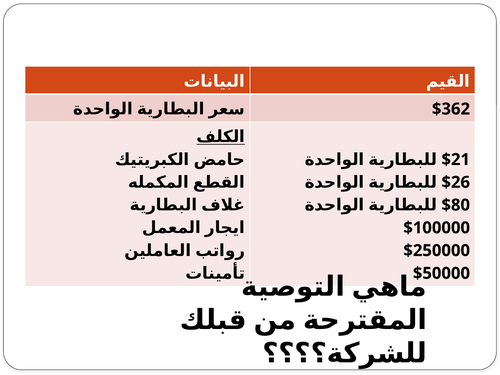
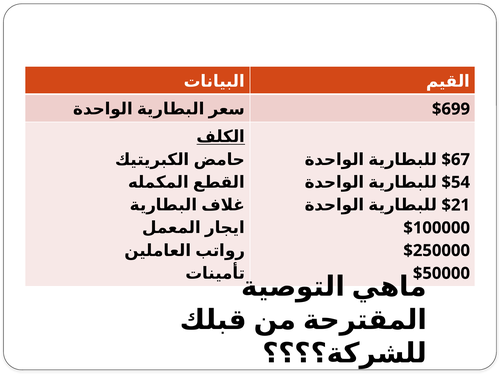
$362: $362 -> $699 (451, 109)
$21: $21 -> $67 (456, 160)
$26: $26 -> $54 (456, 182)
$80: $80 -> $21 (456, 205)
